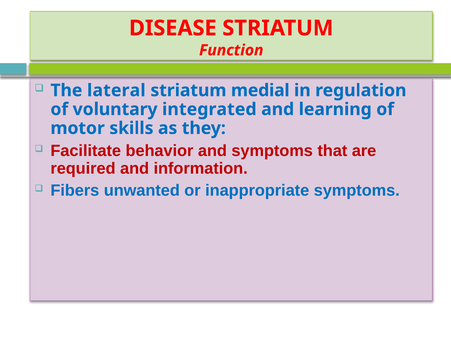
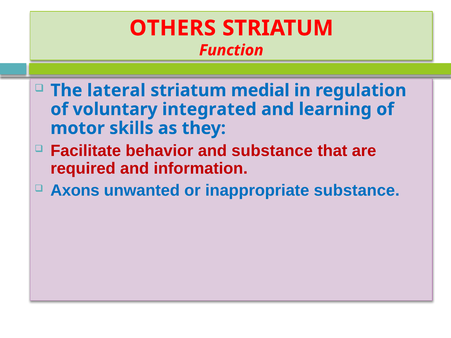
DISEASE: DISEASE -> OTHERS (173, 28)
and symptoms: symptoms -> substance (272, 151)
Fibers: Fibers -> Axons (75, 191)
inappropriate symptoms: symptoms -> substance (357, 191)
